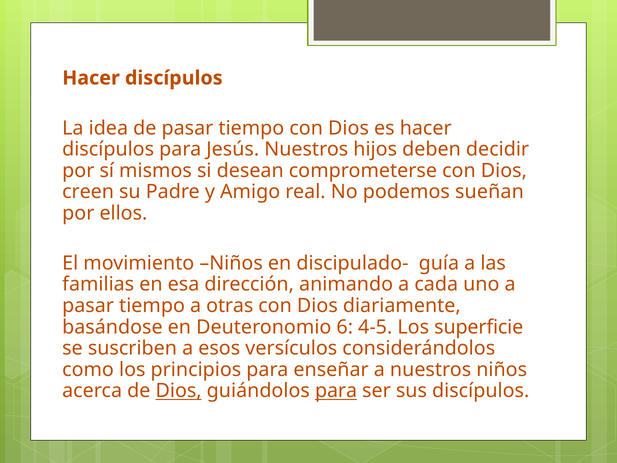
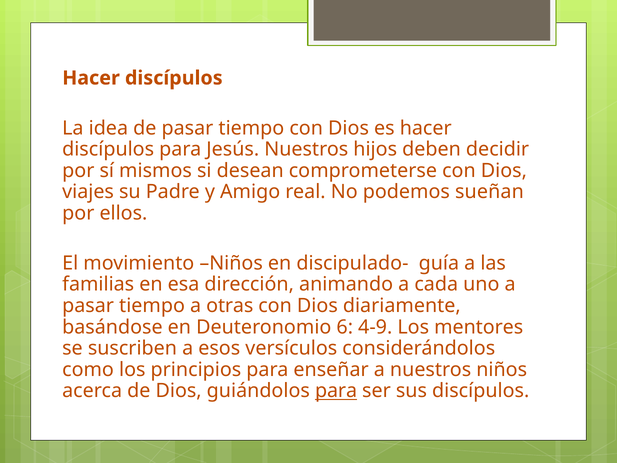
creen: creen -> viajes (88, 192)
4-5: 4-5 -> 4-9 (375, 327)
superficie: superficie -> mentores (479, 327)
Dios underline: present -> none (179, 391)
